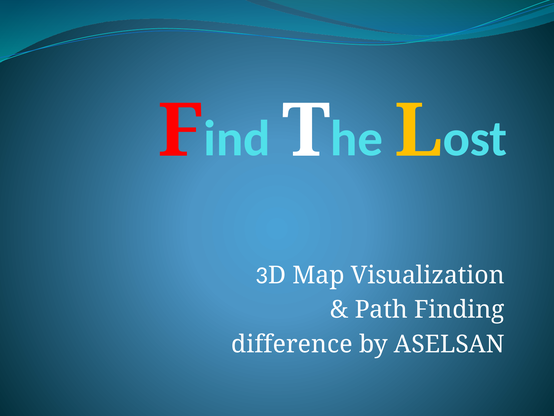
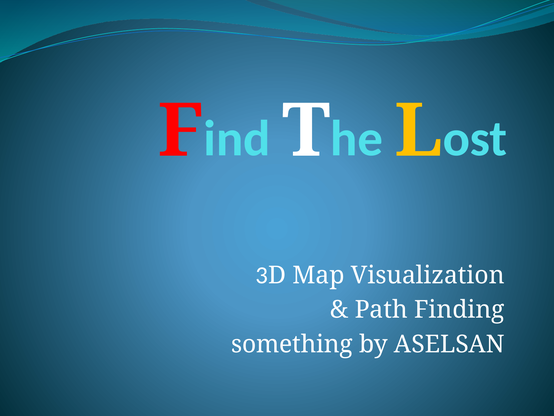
difference: difference -> something (292, 344)
